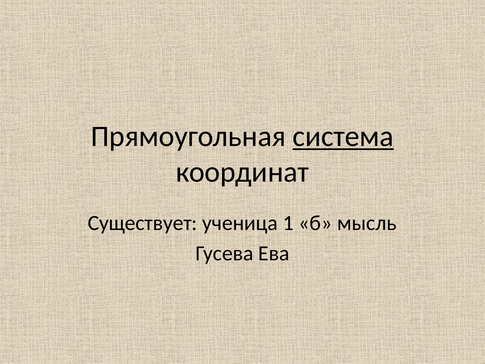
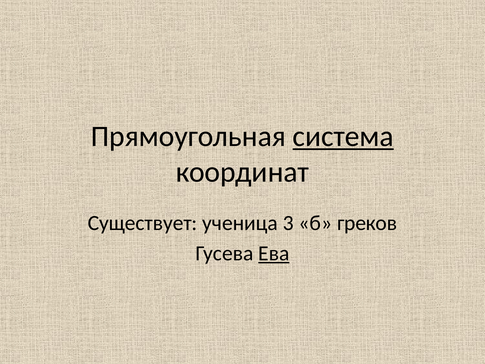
1: 1 -> 3 (288, 223)
мысль: мысль -> греков (367, 223)
Ева underline: none -> present (274, 253)
